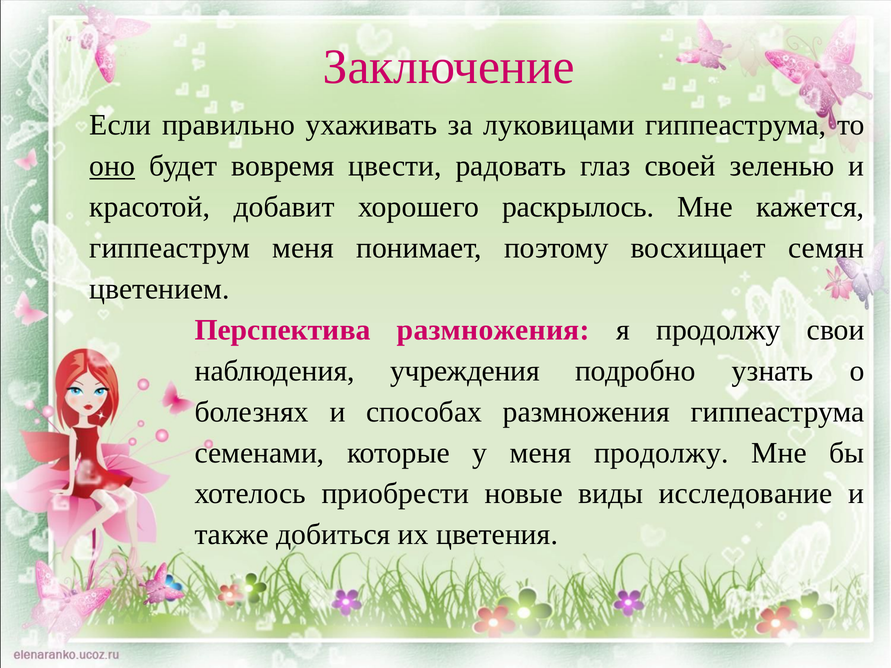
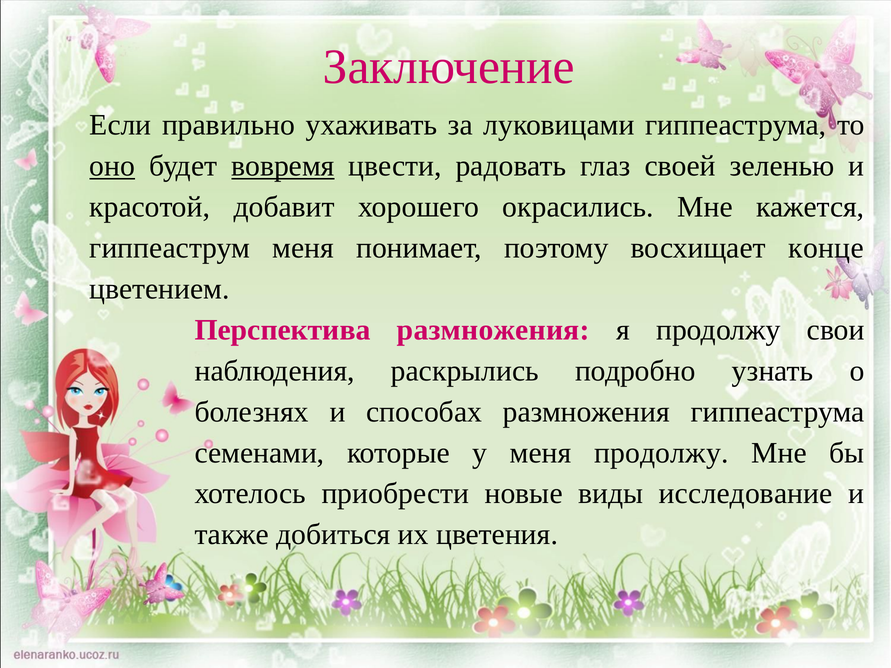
вовремя underline: none -> present (283, 166)
раскрылось: раскрылось -> окрасились (578, 207)
семян: семян -> конце (826, 248)
учреждения: учреждения -> раскрылись (465, 371)
